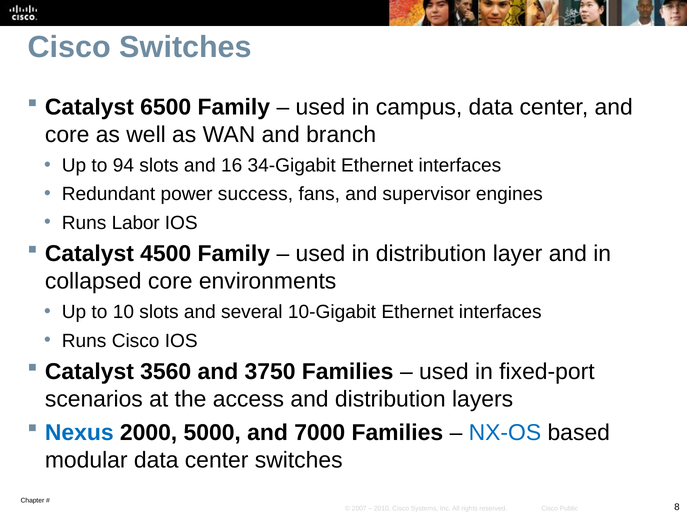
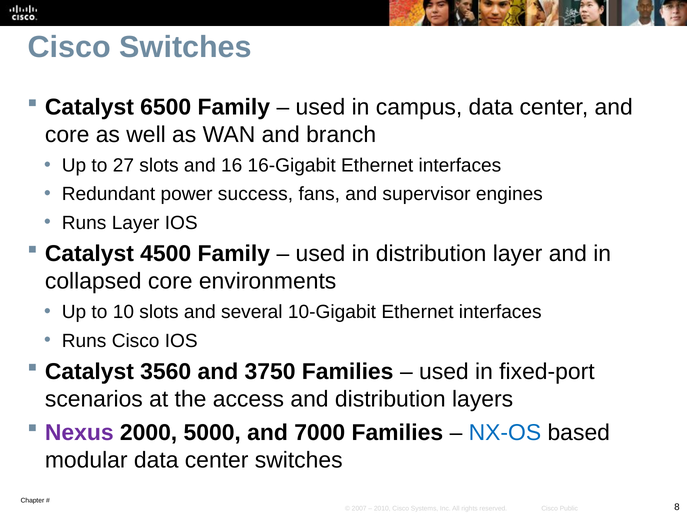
94: 94 -> 27 (123, 166)
34-Gigabit: 34-Gigabit -> 16-Gigabit (292, 166)
Runs Labor: Labor -> Layer (136, 223)
Nexus colour: blue -> purple (79, 433)
